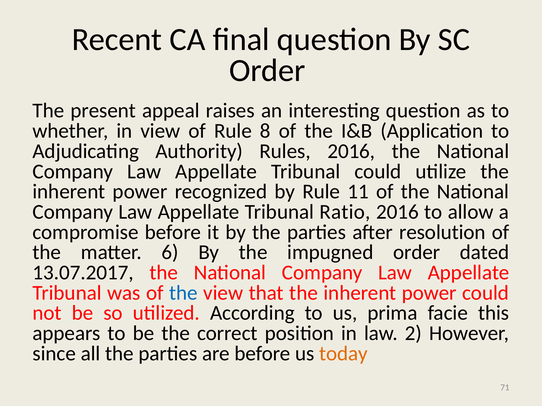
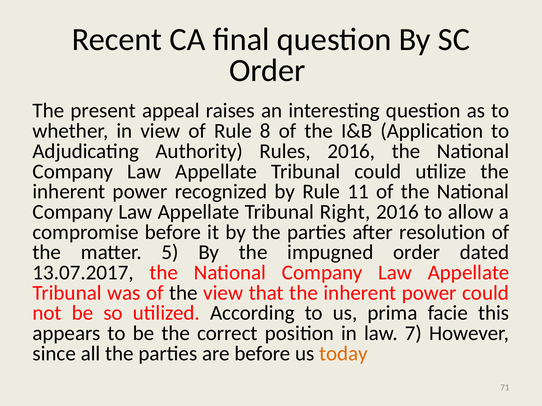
Ratio: Ratio -> Right (345, 212)
6: 6 -> 5 (170, 253)
the colour: blue -> black (183, 293)
2: 2 -> 7 (414, 334)
